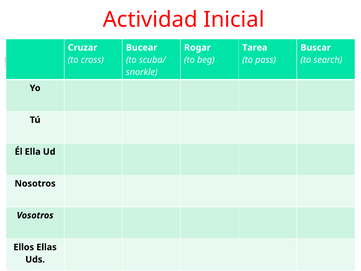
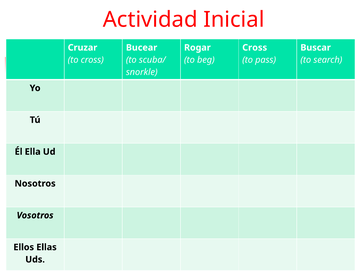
Tarea: Tarea -> Cross (255, 48)
